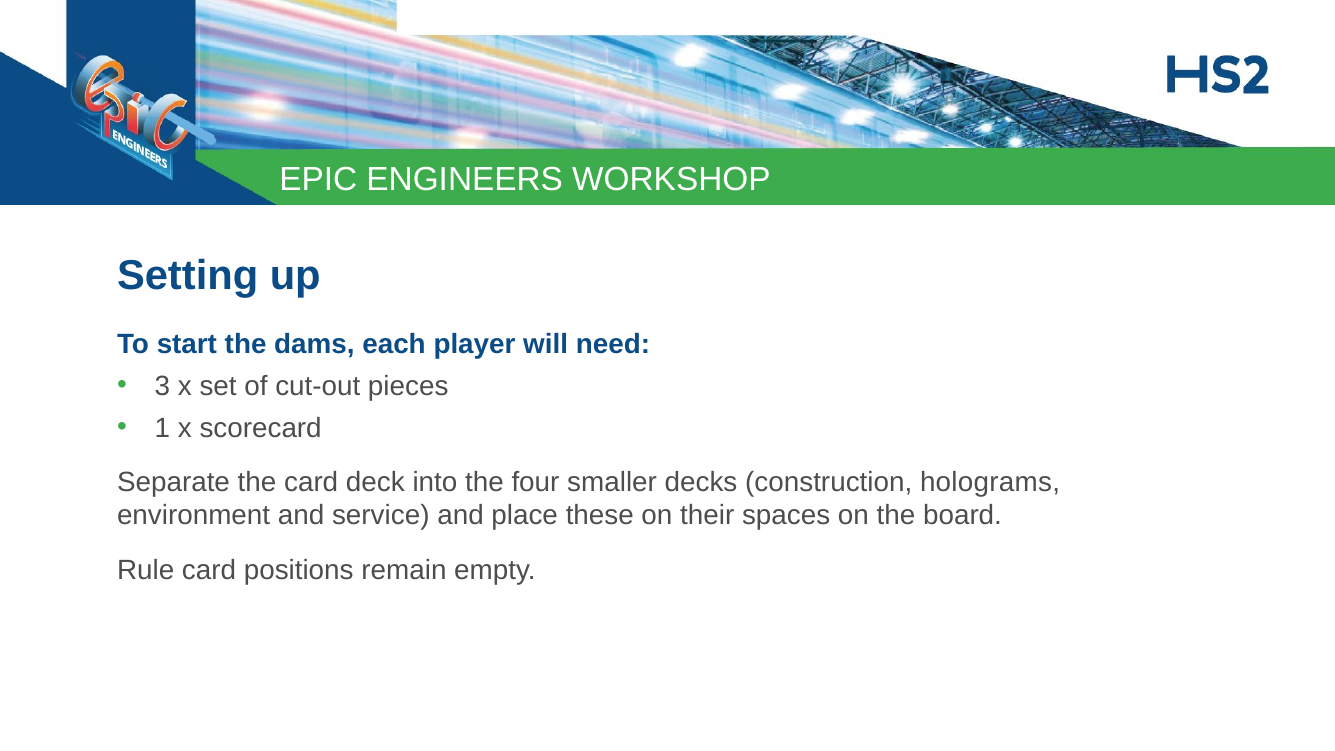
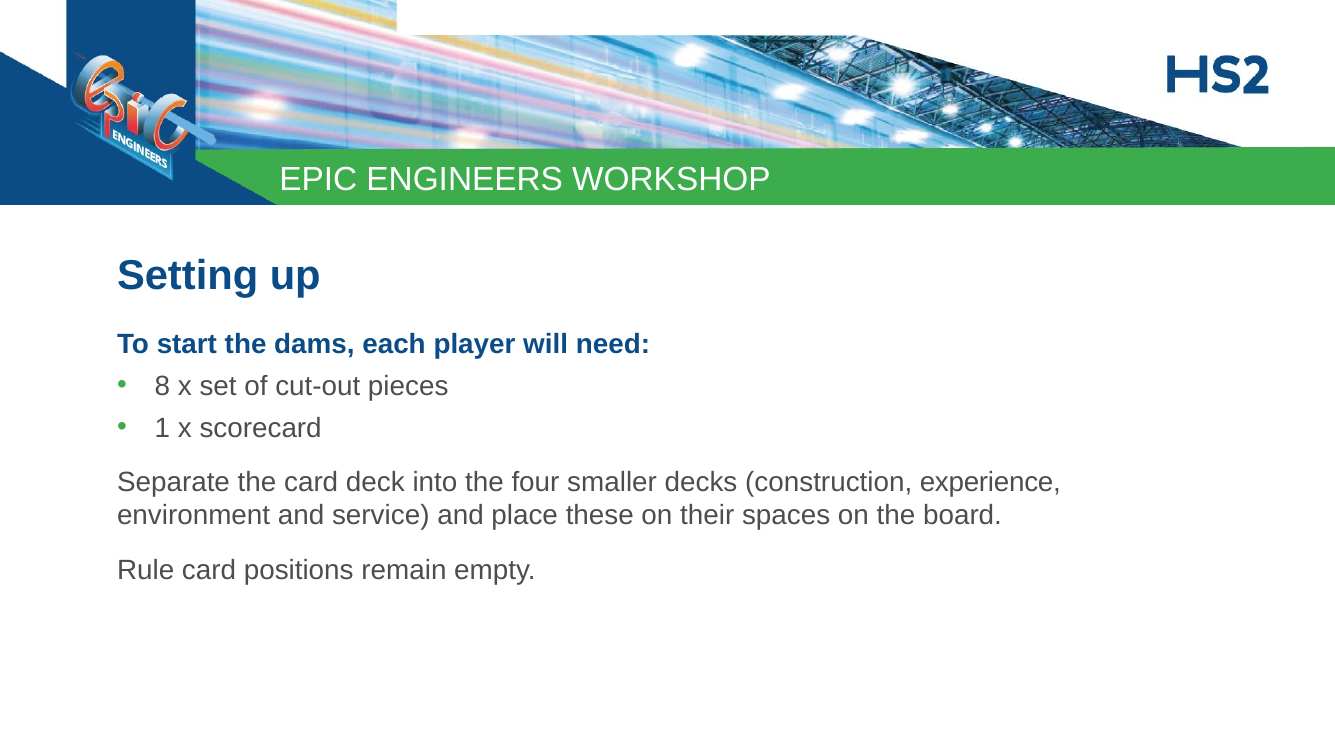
3: 3 -> 8 (162, 386)
holograms: holograms -> experience (990, 482)
